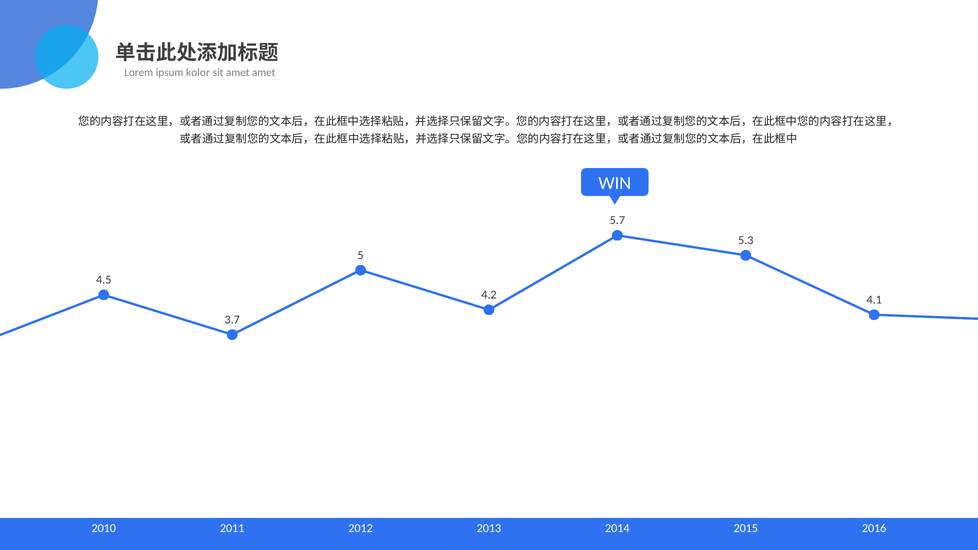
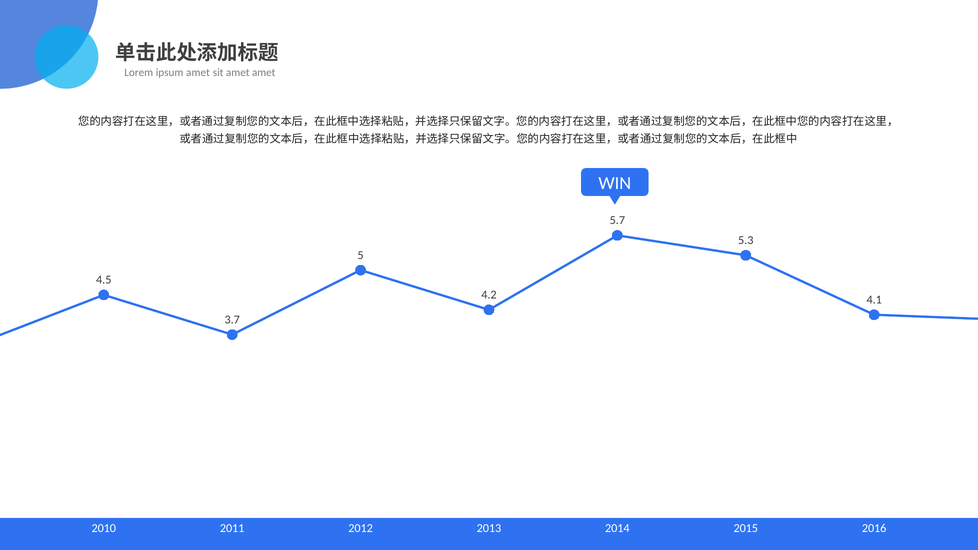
ipsum kolor: kolor -> amet (198, 72)
